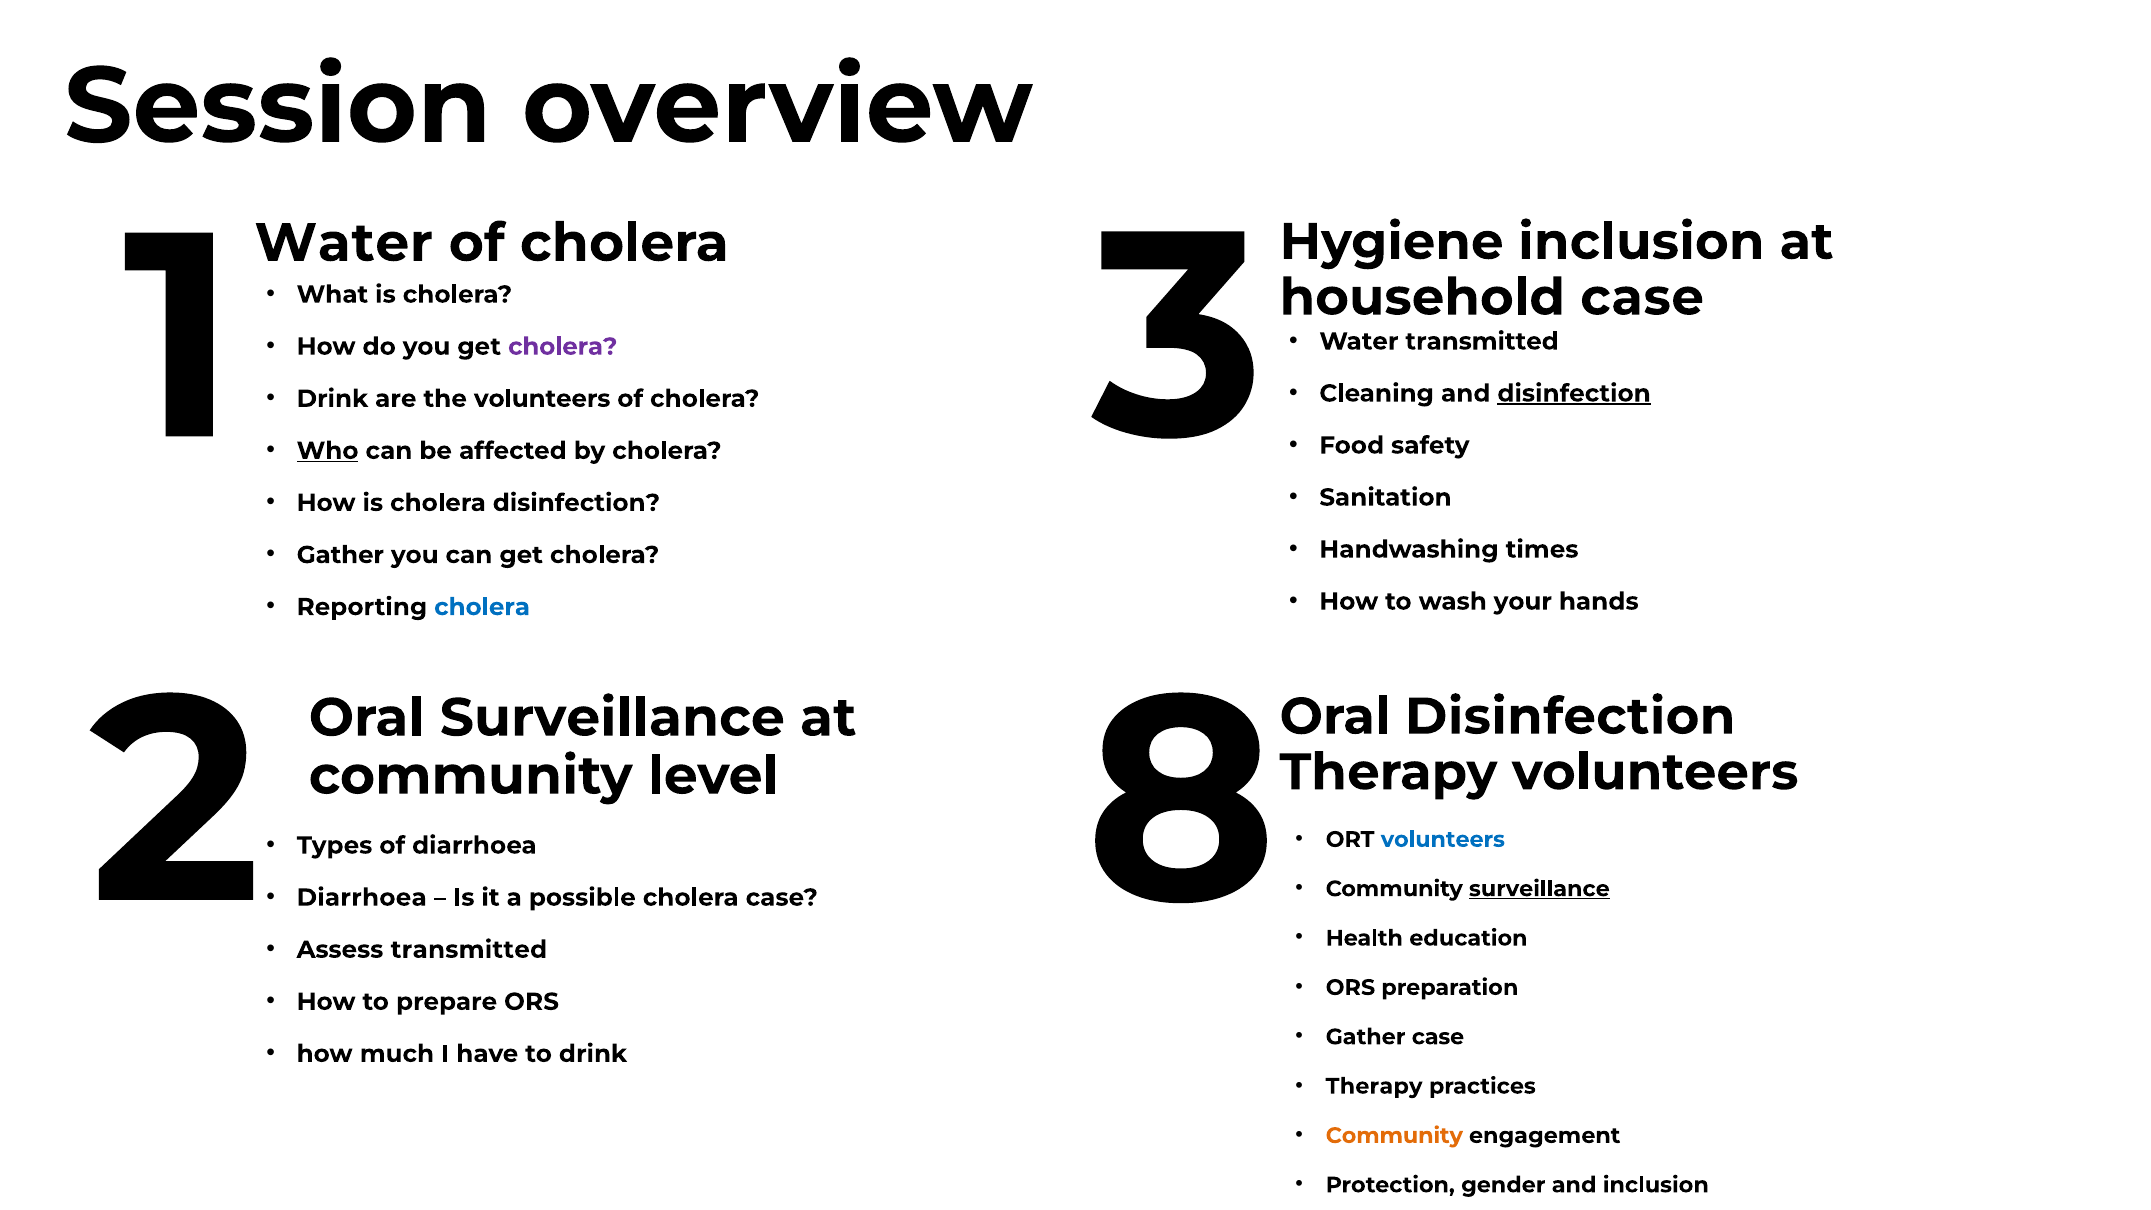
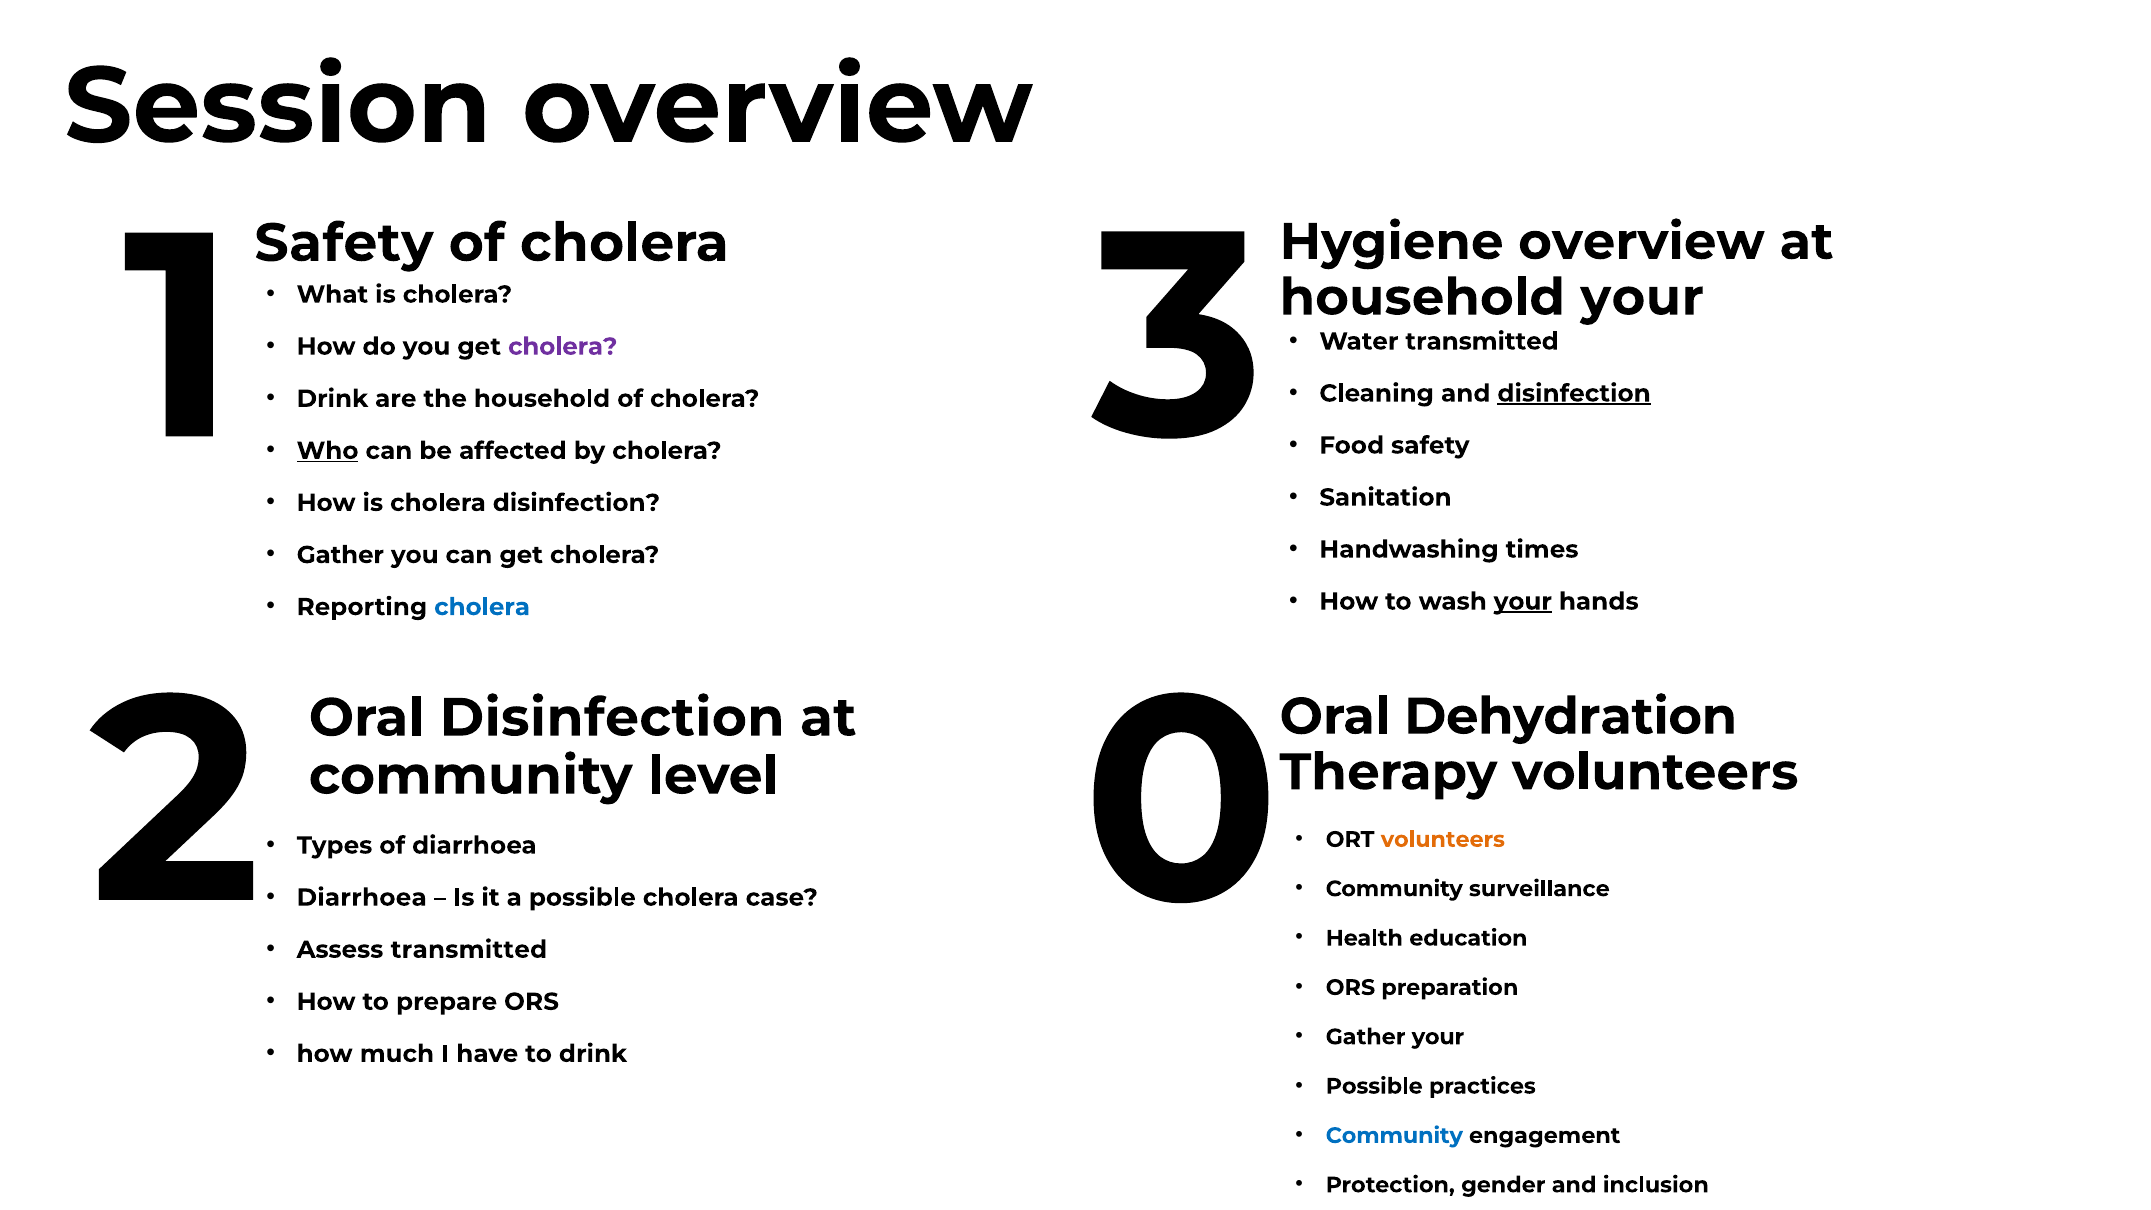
Hygiene inclusion: inclusion -> overview (1641, 242)
Water: Water -> Safety (344, 243)
case: case -> your (1642, 298)
the volunteers: volunteers -> household (542, 399)
your underline: none -> present (1523, 601)
Oral Disinfection: Disinfection -> Dehydration (1571, 717)
Oral Surveillance: Surveillance -> Disinfection (612, 718)
8: 8 -> 0 (1181, 804)
volunteers colour: blue -> orange (1443, 839)
surveillance underline: present -> none (1539, 889)
Gather case: case -> your (1438, 1037)
Therapy: Therapy -> Possible (1374, 1086)
Community colour: orange -> blue (1394, 1136)
